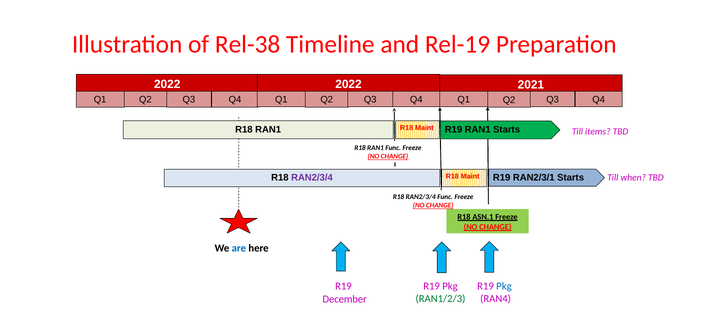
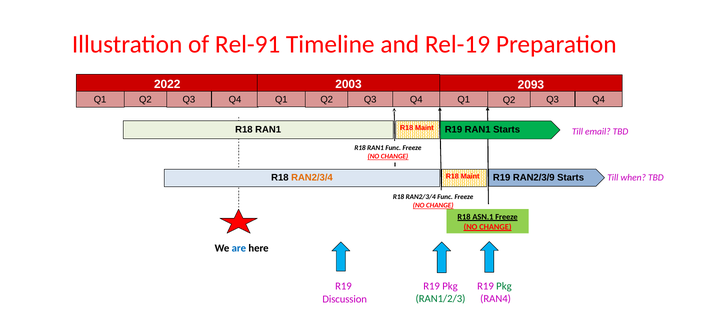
Rel-38: Rel-38 -> Rel-91 (248, 44)
2022: 2022 -> 2003 (348, 85)
2021: 2021 -> 2093 (531, 85)
items: items -> email (598, 132)
RAN2/3/1: RAN2/3/1 -> RAN2/3/9 (534, 178)
RAN2/3/4 colour: purple -> orange (312, 178)
Pkg colour: blue -> green (504, 286)
December: December -> Discussion (345, 299)
